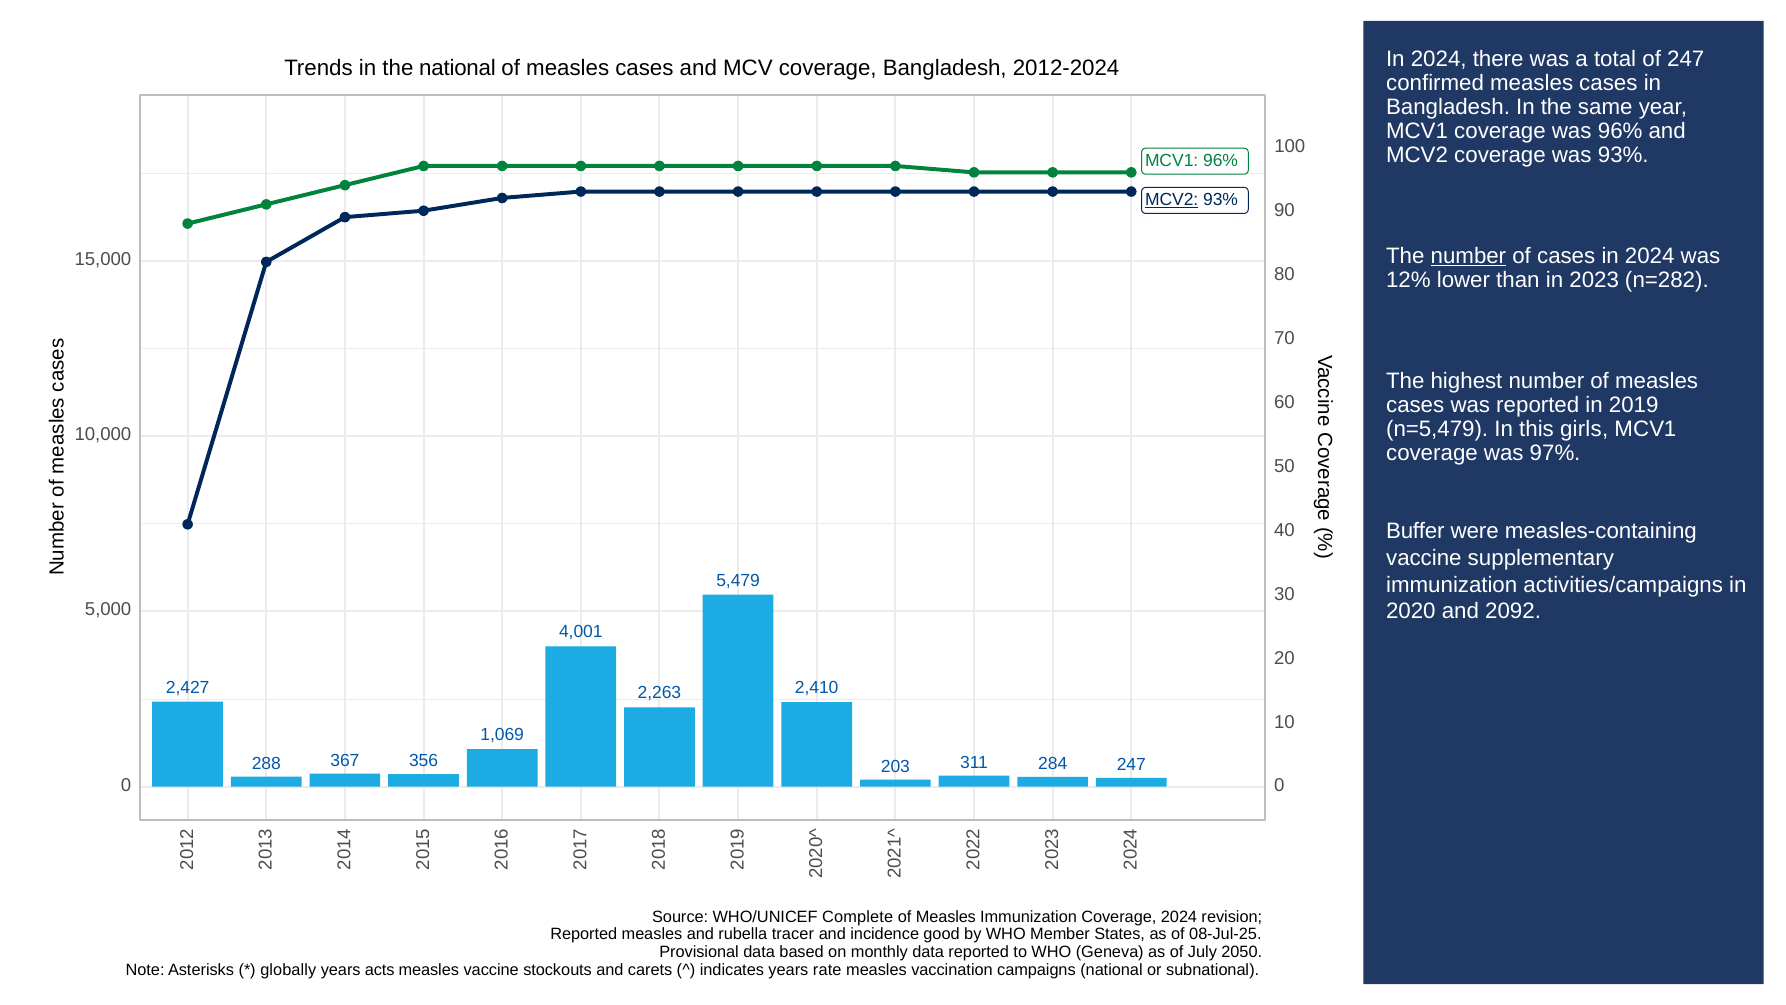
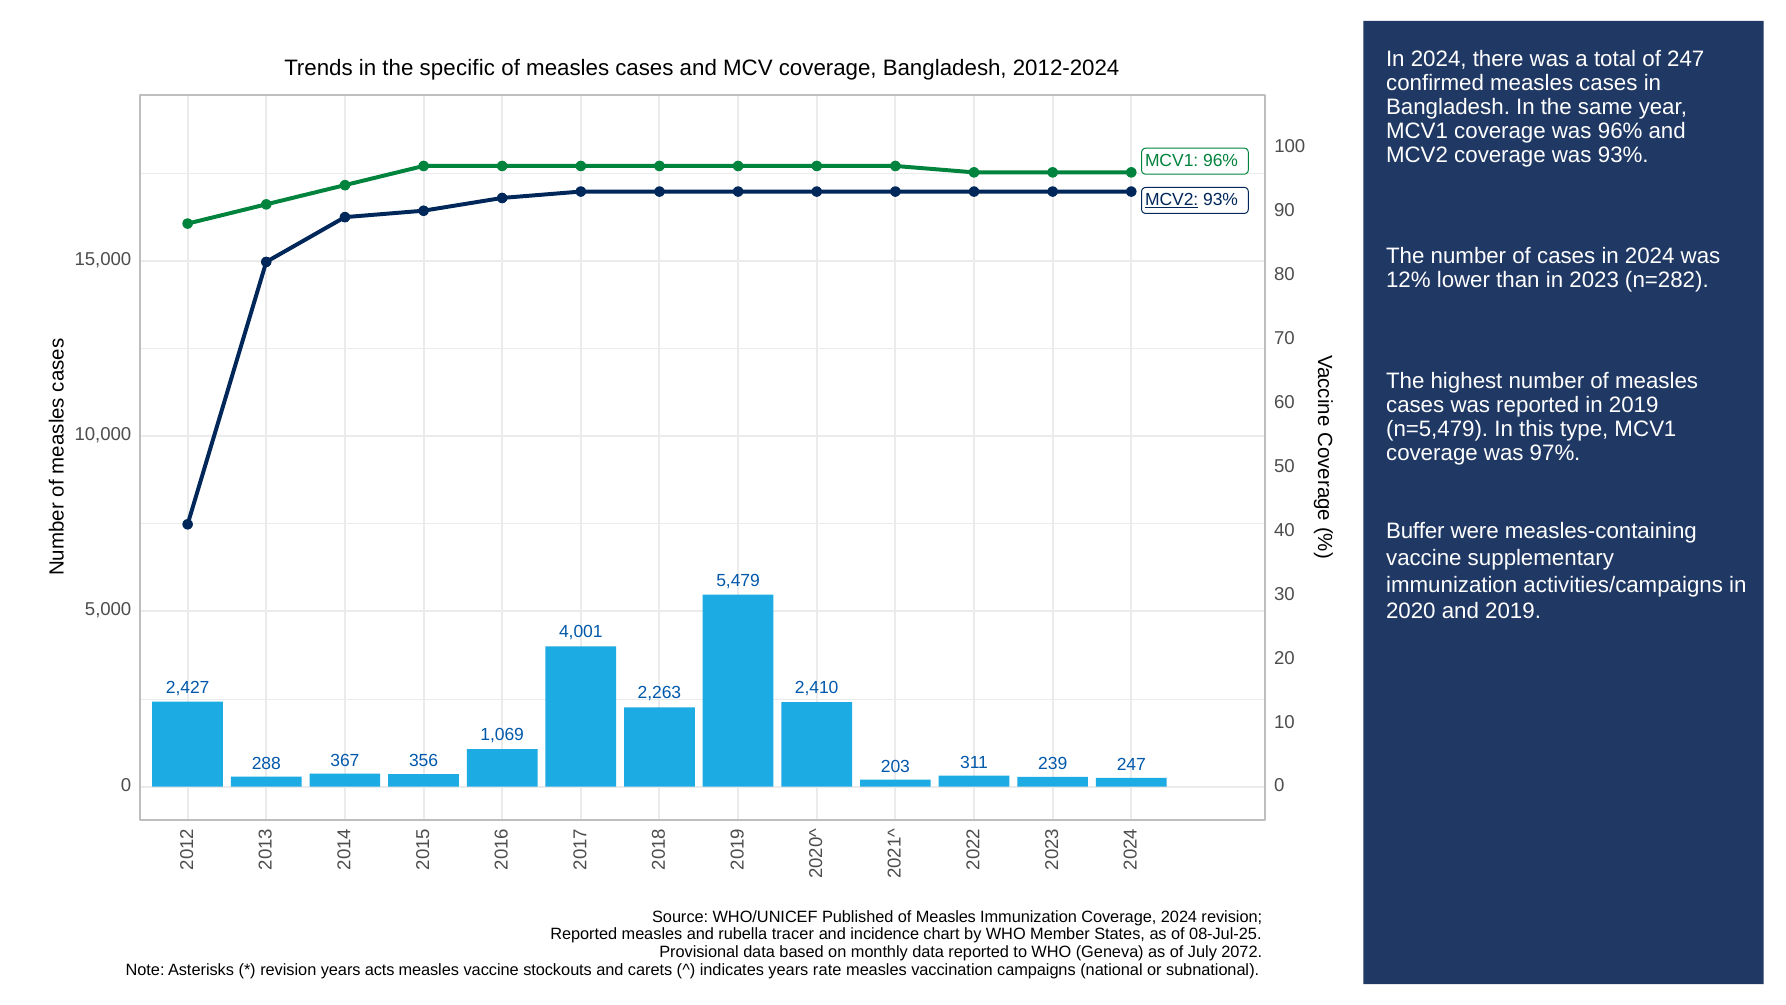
the national: national -> specific (457, 69)
number underline: present -> none (1468, 256)
girls: girls -> type (1584, 429)
and 2092: 2092 -> 2019 (1513, 611)
284: 284 -> 239 (1053, 763)
Complete: Complete -> Published (858, 916)
good: good -> chart (942, 934)
2050: 2050 -> 2072 (1242, 952)
globally: globally -> revision (288, 969)
